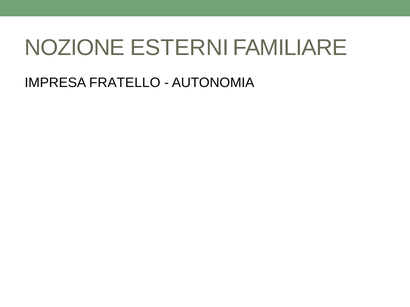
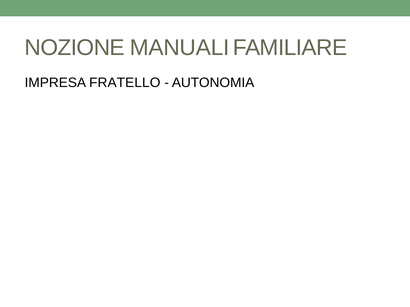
ESTERNI: ESTERNI -> MANUALI (180, 48)
